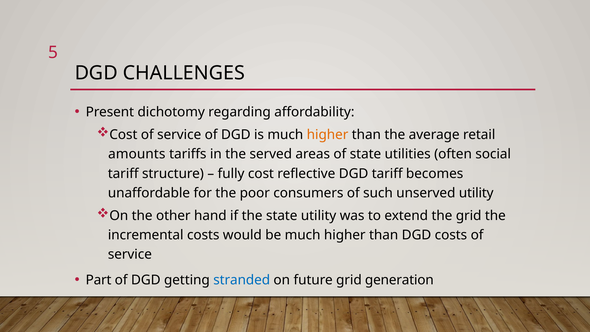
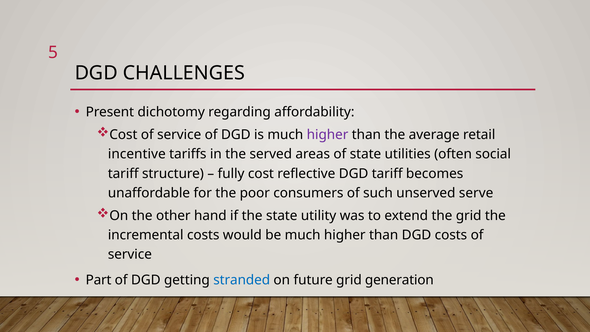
higher colour: orange -> purple (328, 135)
amounts: amounts -> incentive (137, 154)
unserved utility: utility -> serve (476, 193)
